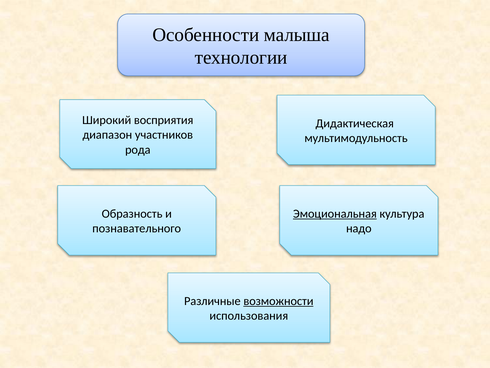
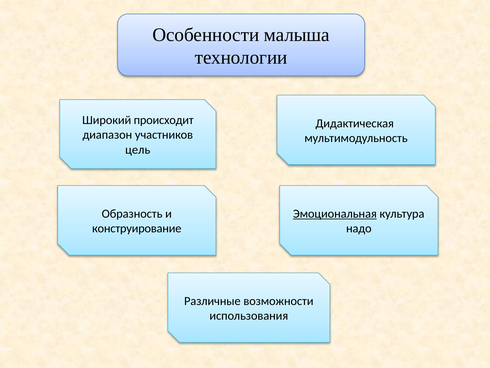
восприятия: восприятия -> происходит (164, 120)
рода: рода -> цель (138, 149)
познавательного: познавательного -> конструирование (137, 228)
возможности underline: present -> none (278, 301)
